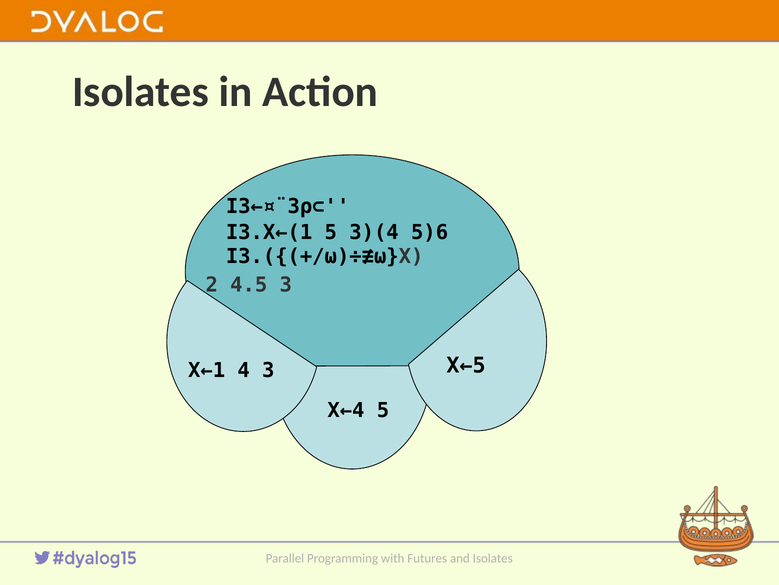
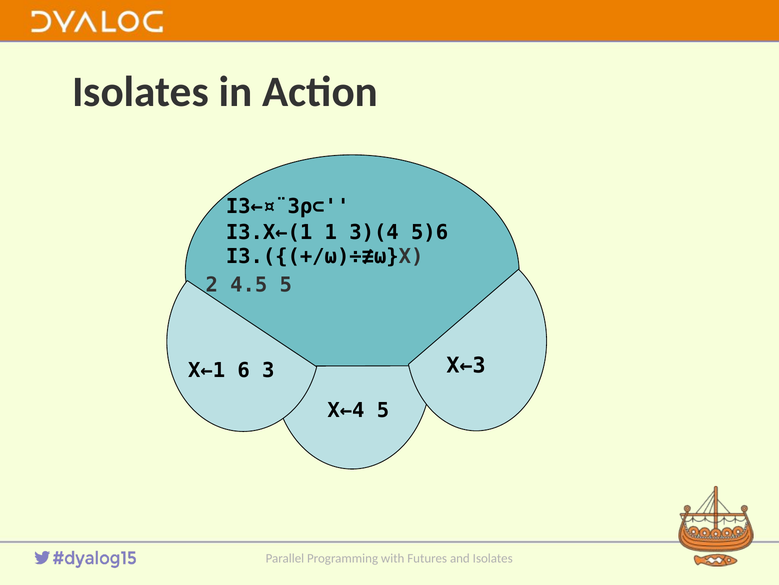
I3.X←(1 5: 5 -> 1 (331, 232)
4.5 3: 3 -> 5 (286, 284)
X←5: X←5 -> X←3 (466, 365)
4: 4 -> 6 (244, 370)
